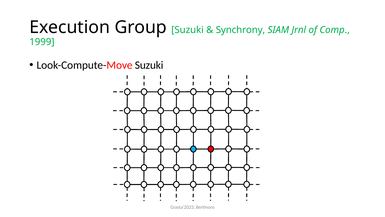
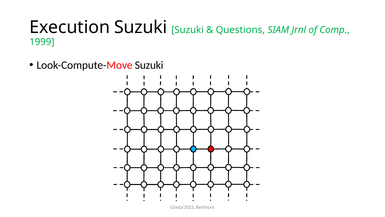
Execution Group: Group -> Suzuki (141, 27)
Synchrony: Synchrony -> Questions (240, 30)
